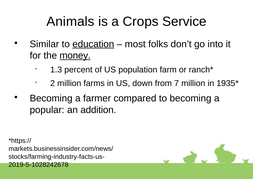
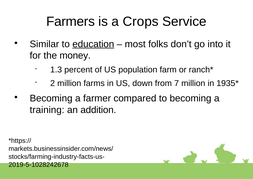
Animals: Animals -> Farmers (71, 22)
money underline: present -> none (75, 56)
popular: popular -> training (47, 110)
